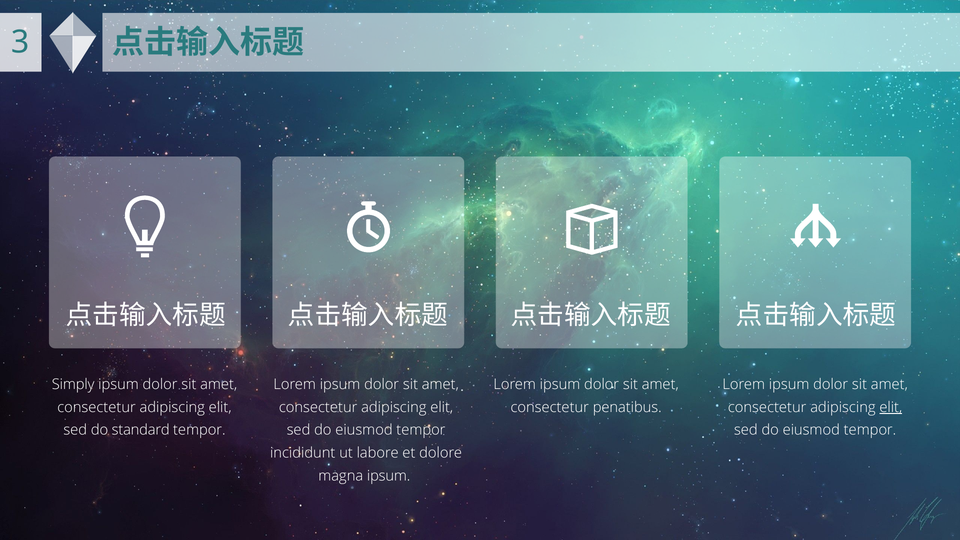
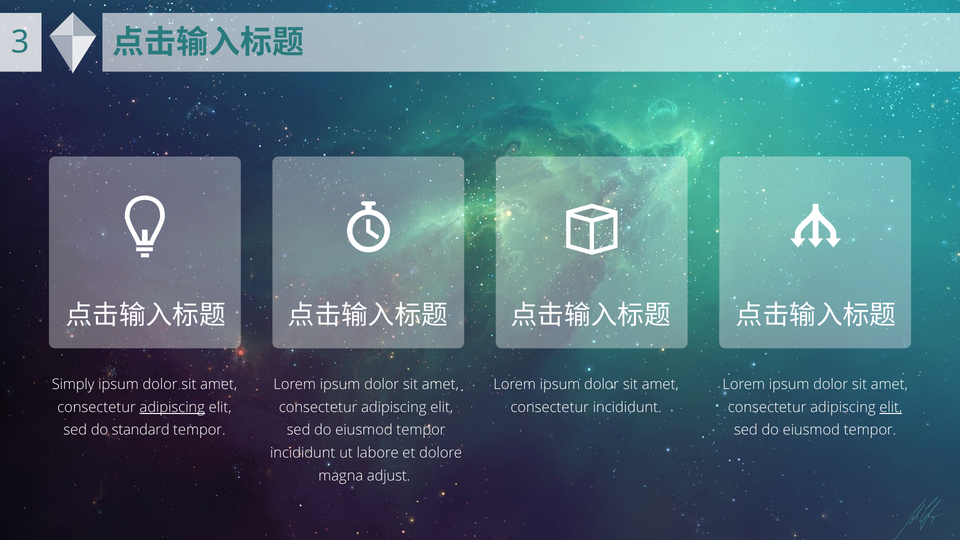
consectetur penatibus: penatibus -> incididunt (627, 407)
adipiscing underline: none -> present (172, 407)
magna ipsum: ipsum -> adjust (389, 476)
